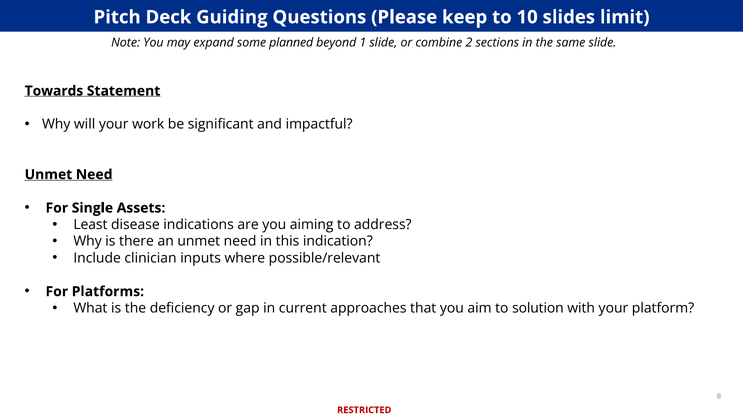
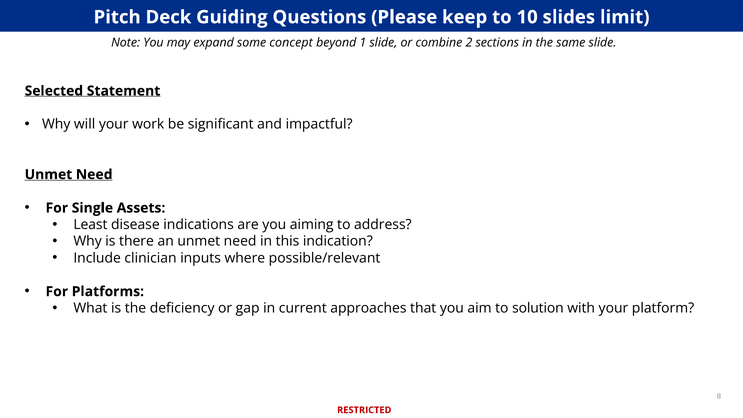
planned: planned -> concept (291, 43)
Towards: Towards -> Selected (54, 91)
